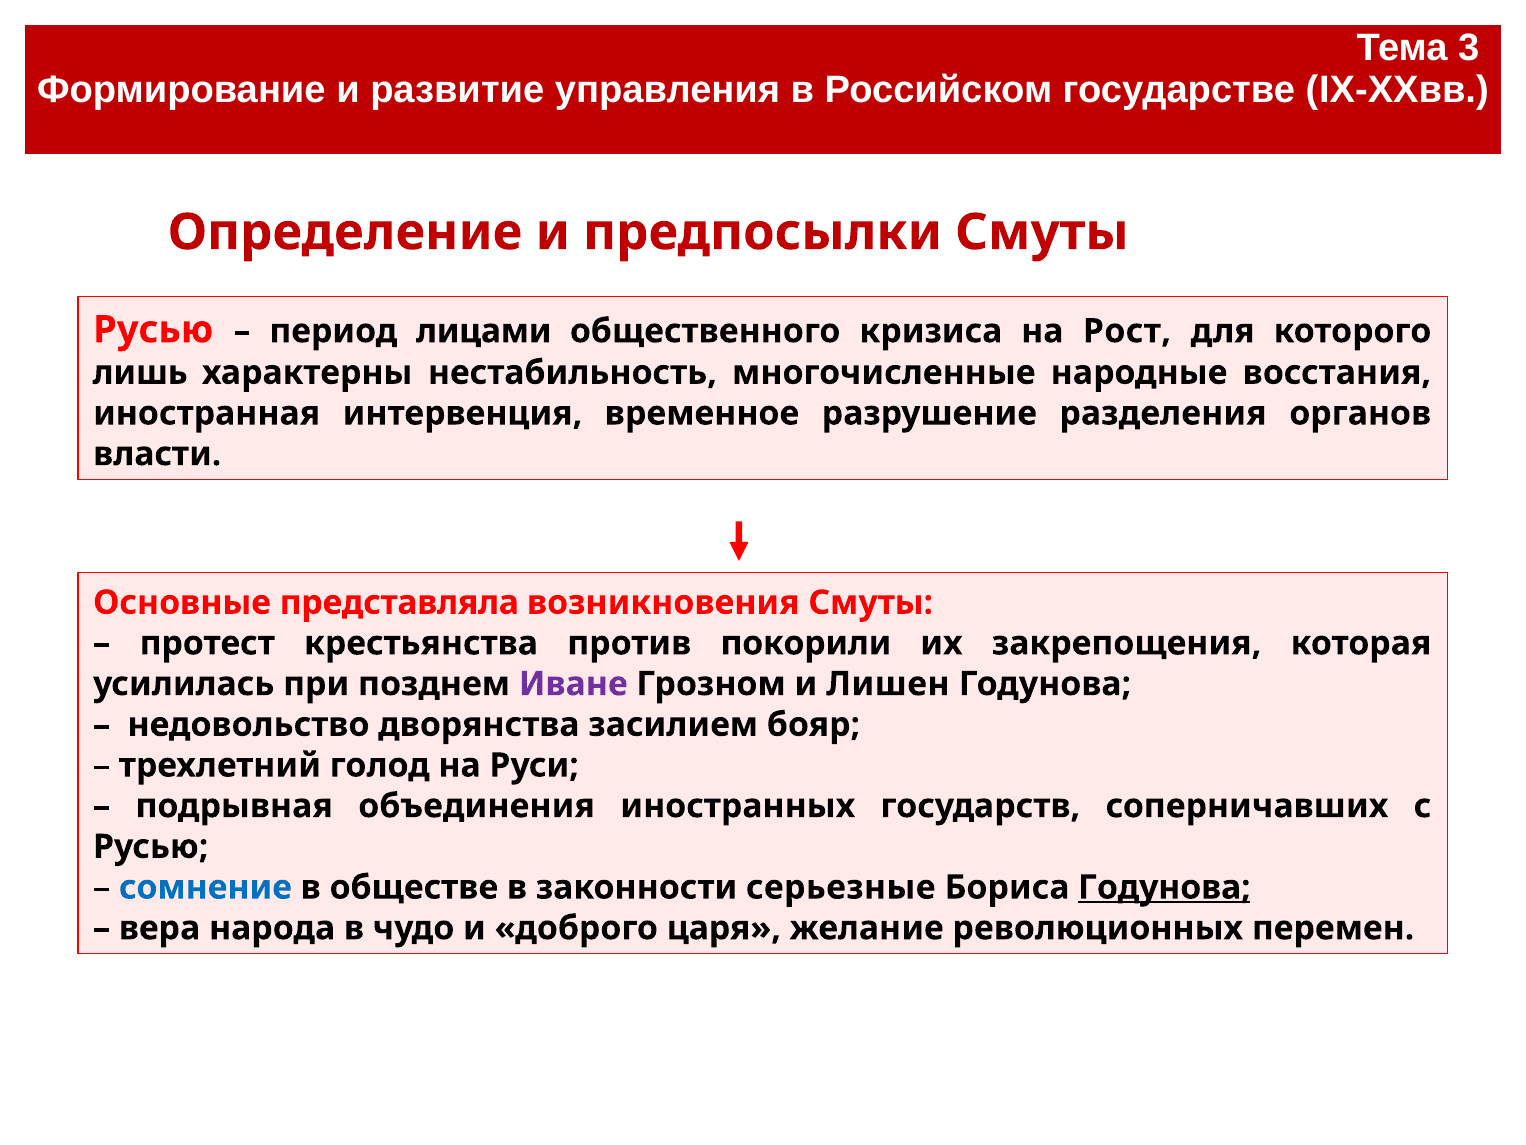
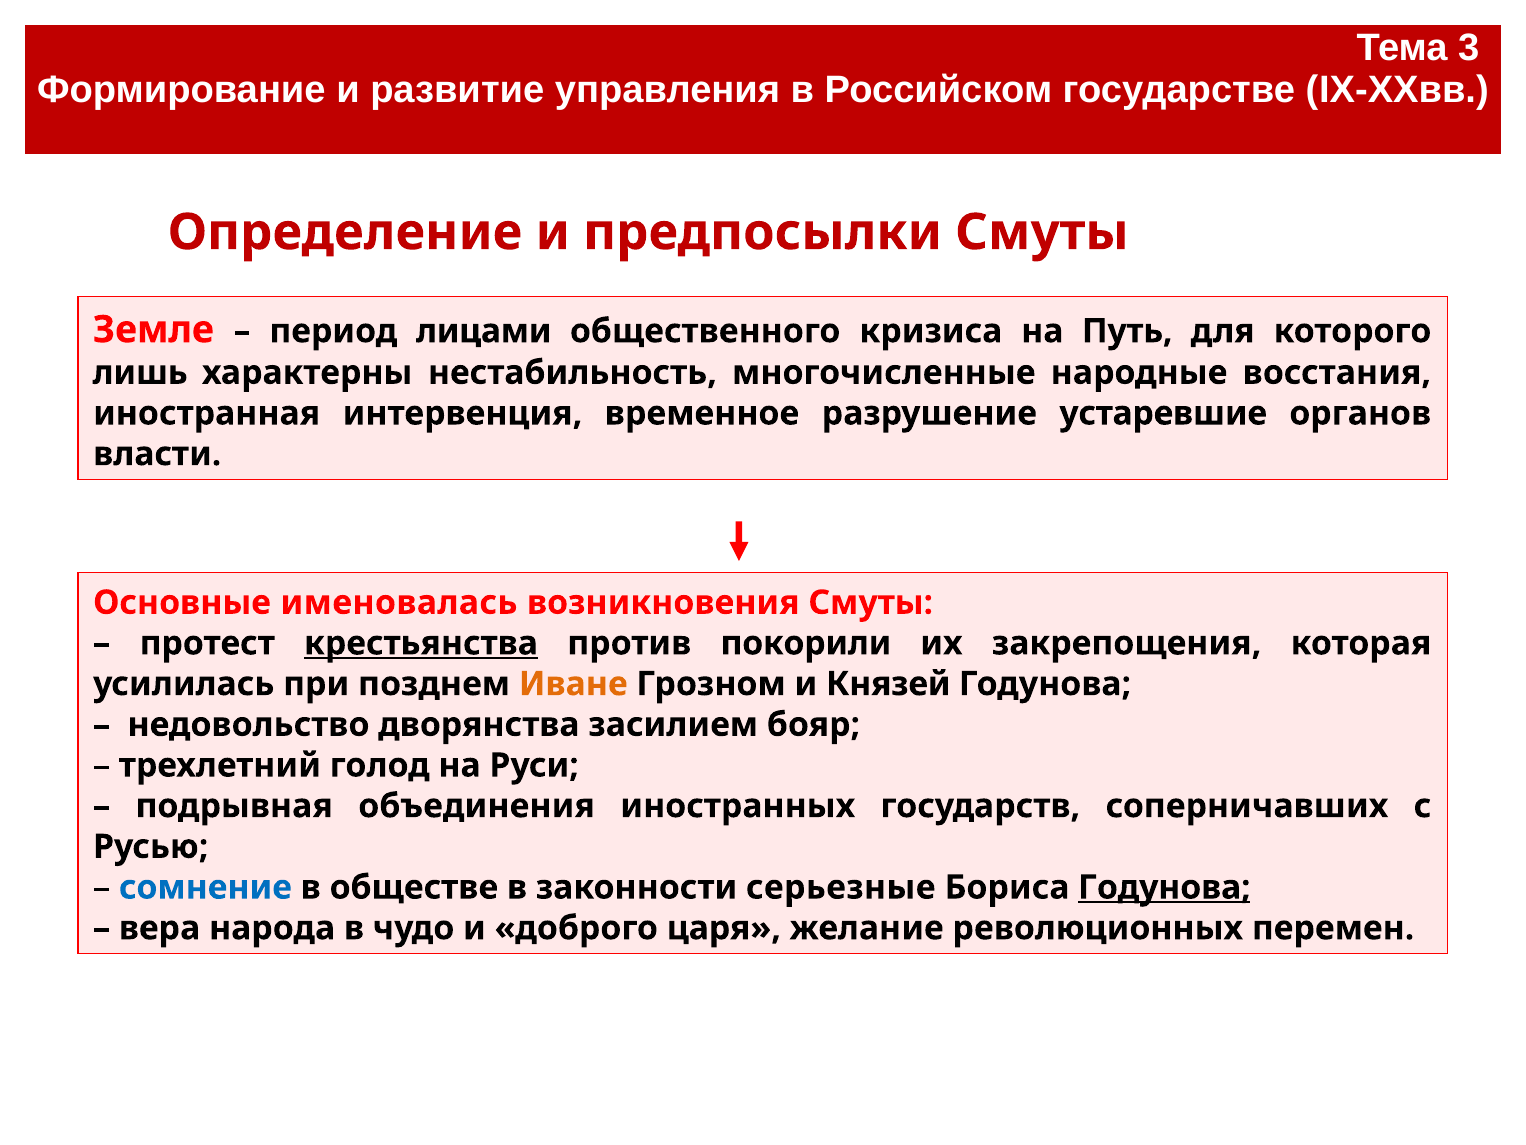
Русью: Русью -> Земле (153, 330)
Рост: Рост -> Путь (1127, 331)
разделения: разделения -> устаревшие (1163, 413)
представляла: представляла -> именовалась (399, 602)
крестьянства underline: none -> present (421, 643)
Иване colour: purple -> orange (573, 684)
Лишен: Лишен -> Князей (888, 684)
